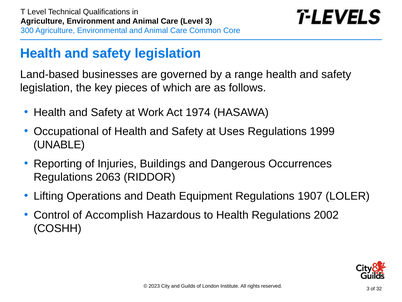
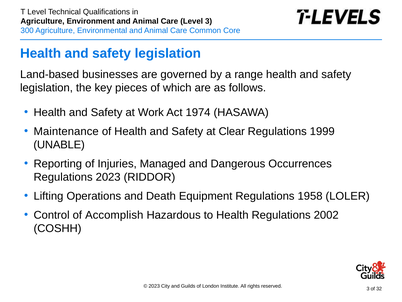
Occupational: Occupational -> Maintenance (66, 131)
Uses: Uses -> Clear (232, 131)
Buildings: Buildings -> Managed (163, 163)
Regulations 2063: 2063 -> 2023 (108, 177)
1907: 1907 -> 1958 (310, 196)
